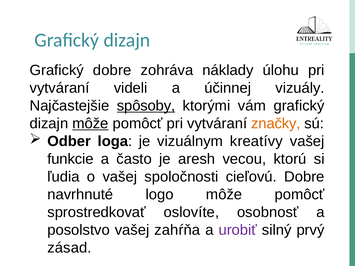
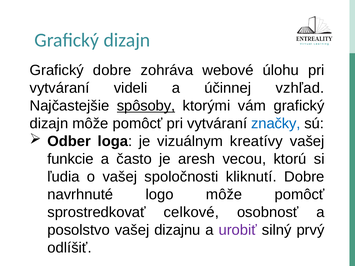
náklady: náklady -> webové (228, 70)
vizuály: vizuály -> vzhľad (300, 88)
môže underline: present -> none (90, 124)
značky colour: orange -> blue (276, 124)
cieľovú: cieľovú -> kliknutí (251, 177)
oslovíte: oslovíte -> celkové (191, 212)
zahŕňa: zahŕňa -> dizajnu (177, 230)
zásad: zásad -> odlíšiť (70, 248)
